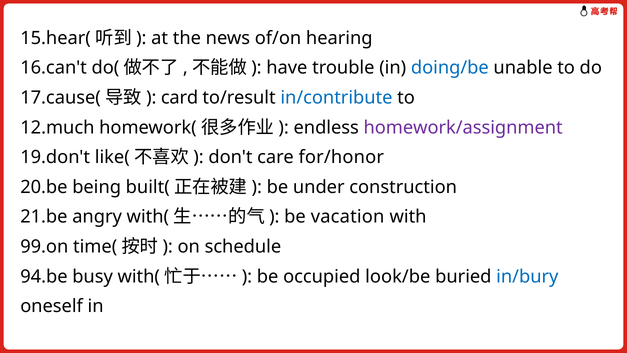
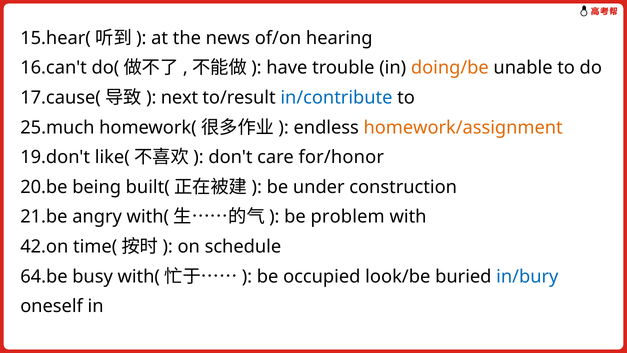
doing/be colour: blue -> orange (450, 68)
card: card -> next (180, 98)
12.much: 12.much -> 25.much (57, 127)
homework/assignment colour: purple -> orange (463, 127)
vacation: vacation -> problem (348, 217)
99.on: 99.on -> 42.on (44, 247)
94.be: 94.be -> 64.be (44, 276)
